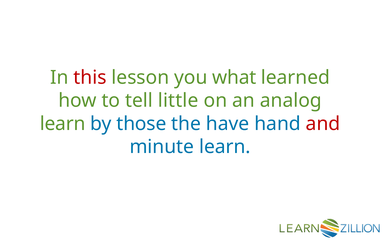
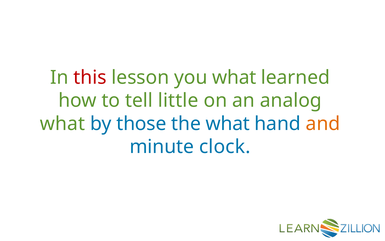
learn: learn -> what (62, 124)
the have: have -> what (228, 124)
and colour: red -> orange (323, 124)
minute learn: learn -> clock (225, 147)
